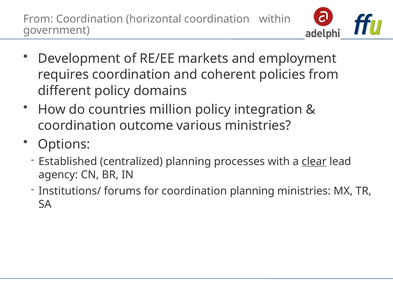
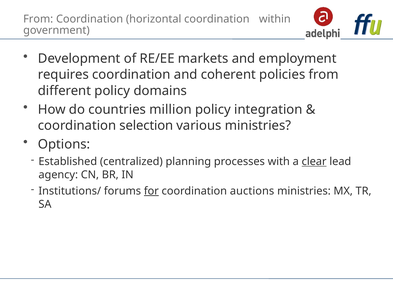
outcome: outcome -> selection (146, 125)
for underline: none -> present (151, 191)
coordination planning: planning -> auctions (252, 191)
